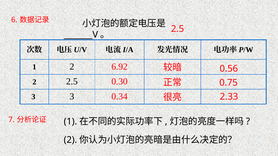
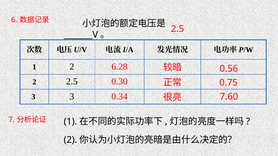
6.92: 6.92 -> 6.28 (120, 67)
2.33: 2.33 -> 7.60 (229, 97)
